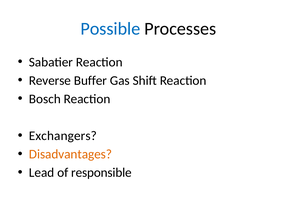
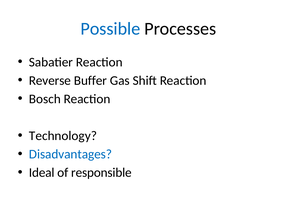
Exchangers: Exchangers -> Technology (63, 136)
Disadvantages colour: orange -> blue (70, 155)
Lead: Lead -> Ideal (42, 173)
